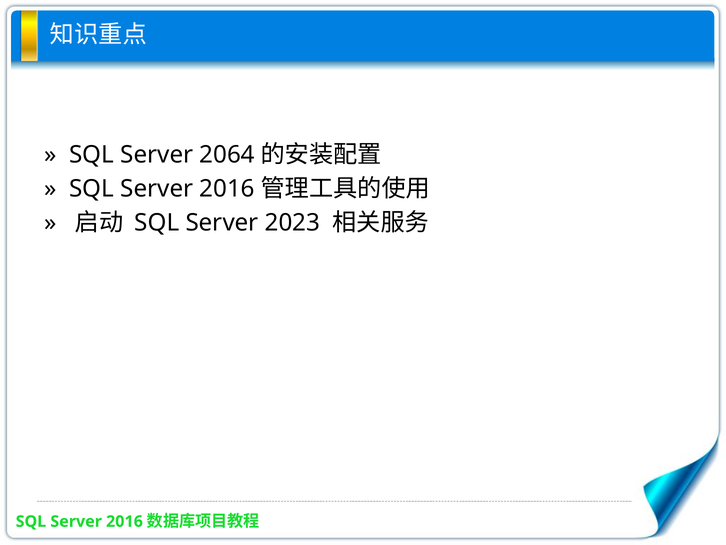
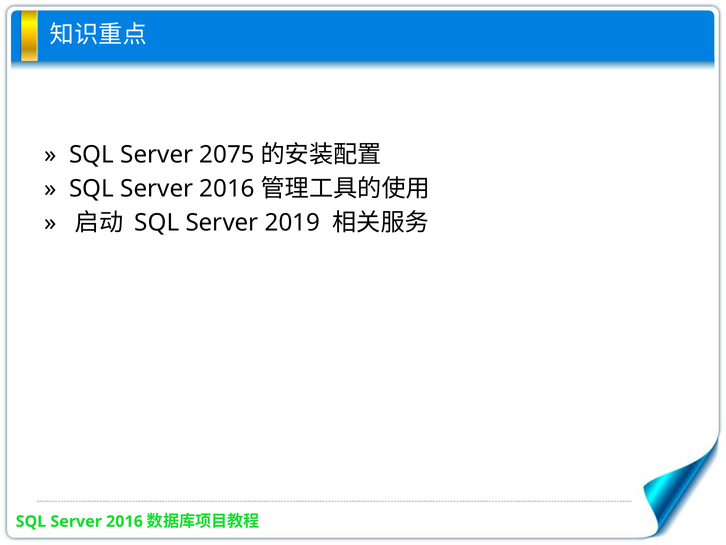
2064: 2064 -> 2075 (227, 155)
2023: 2023 -> 2019 (292, 223)
